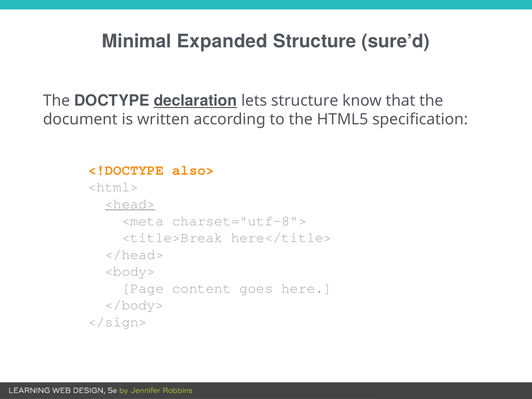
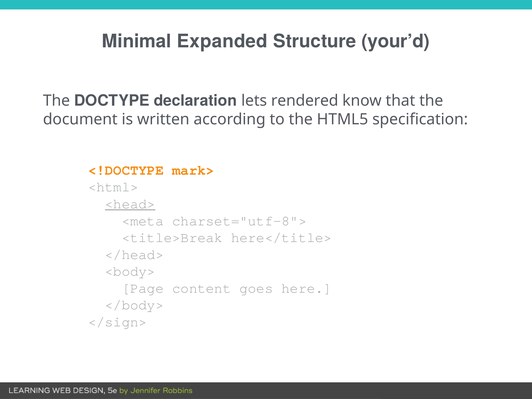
sure’d: sure’d -> your’d (396, 41)
declaration underline: present -> none (195, 101)
lets structure: structure -> rendered (305, 101)
also>: also> -> mark> (193, 170)
